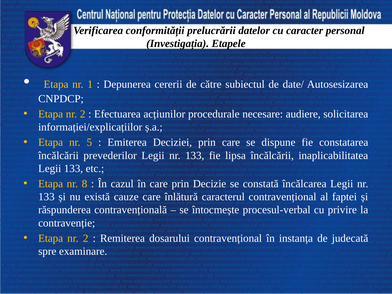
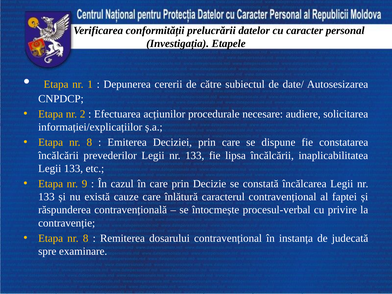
5: 5 -> 8 (89, 142)
8: 8 -> 9 (84, 184)
2: 2 -> 8 (86, 238)
